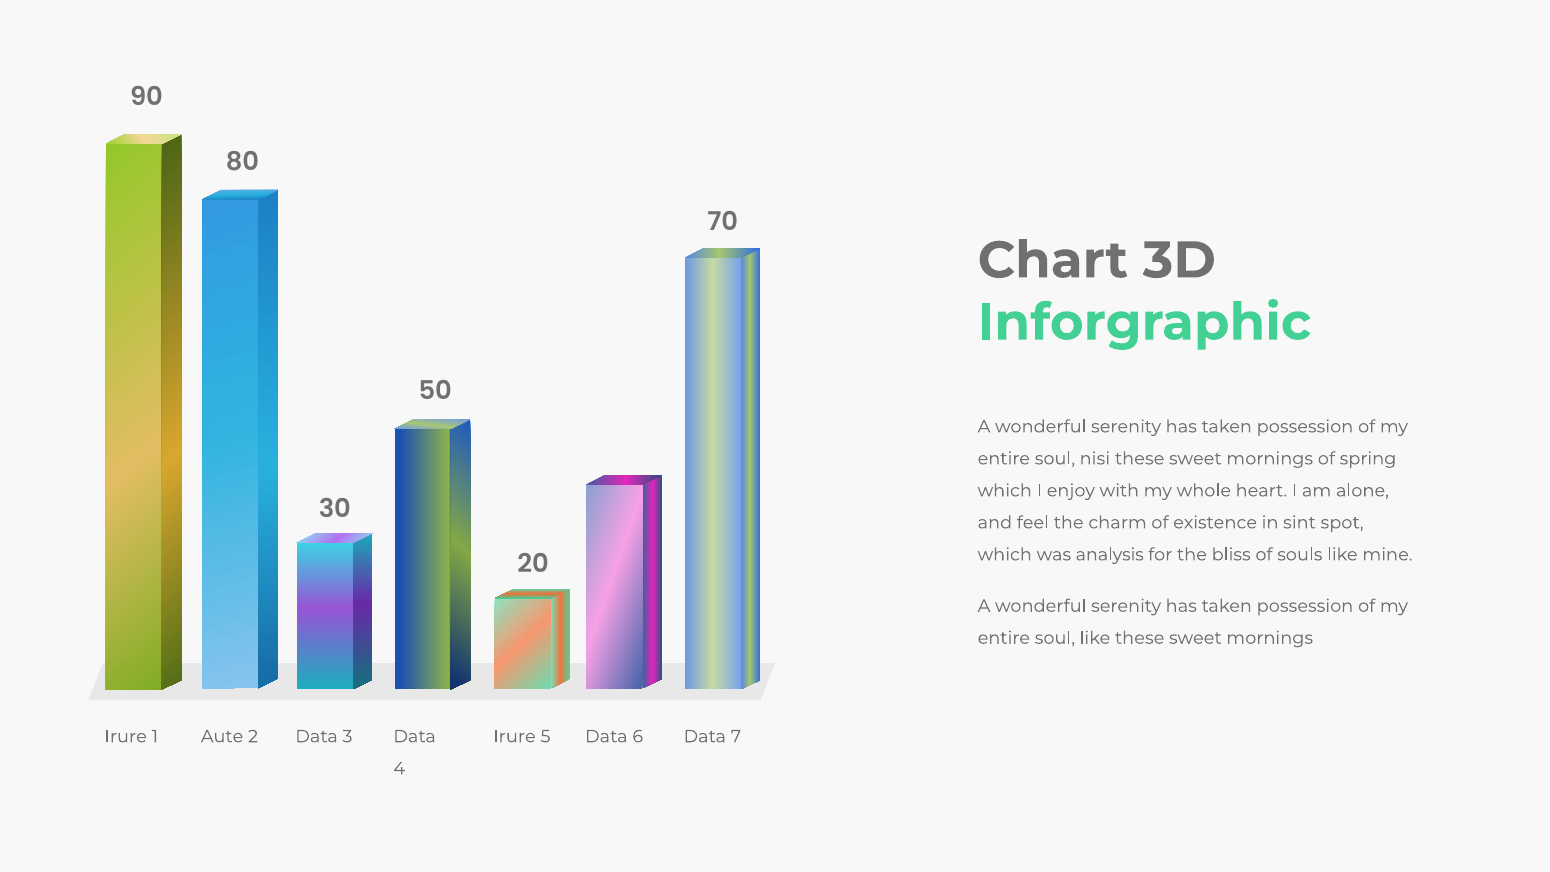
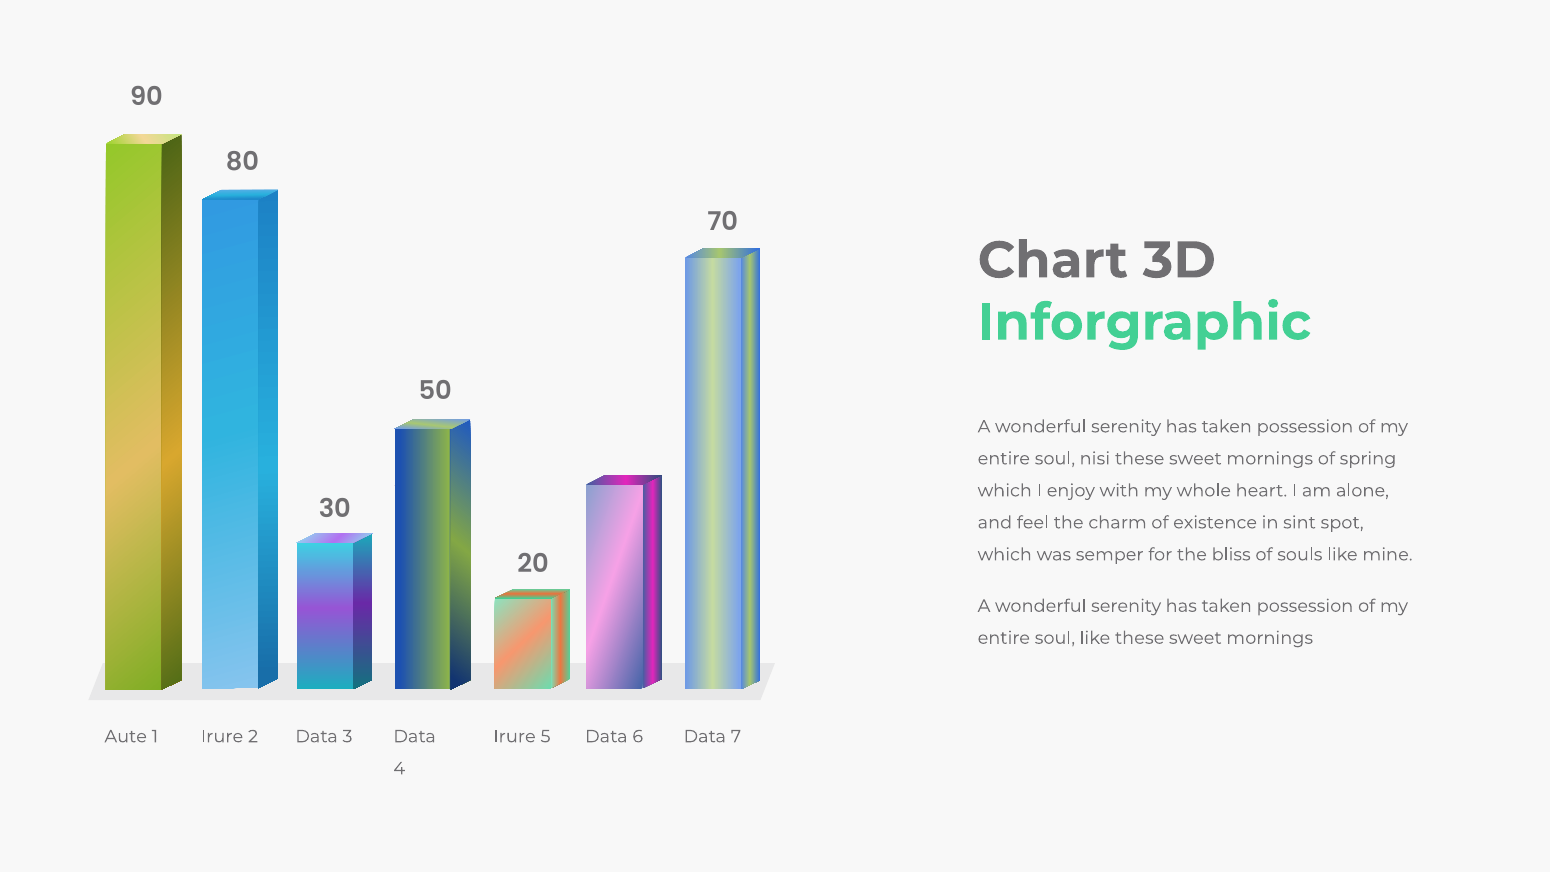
analysis: analysis -> semper (1110, 555)
Irure: Irure -> Aute (126, 736)
1 Aute: Aute -> Irure (222, 736)
